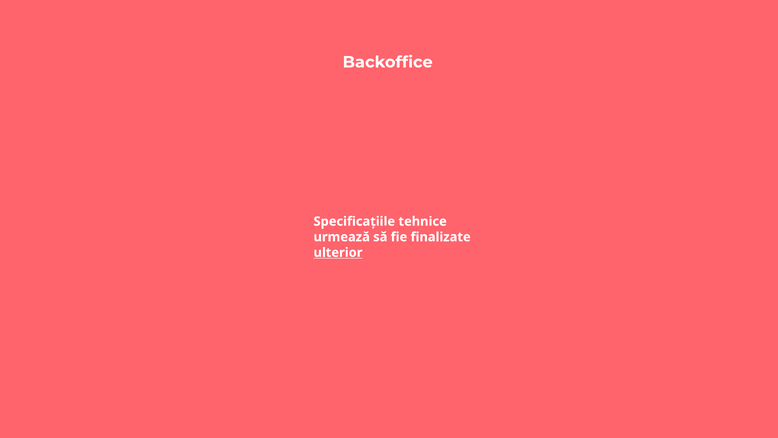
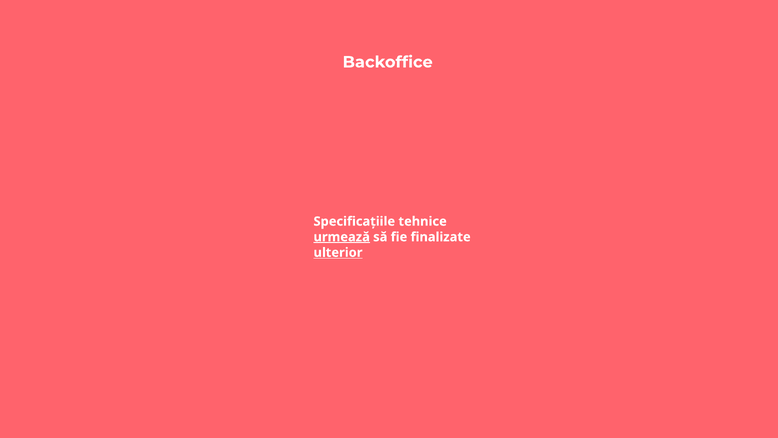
urmează underline: none -> present (342, 237)
